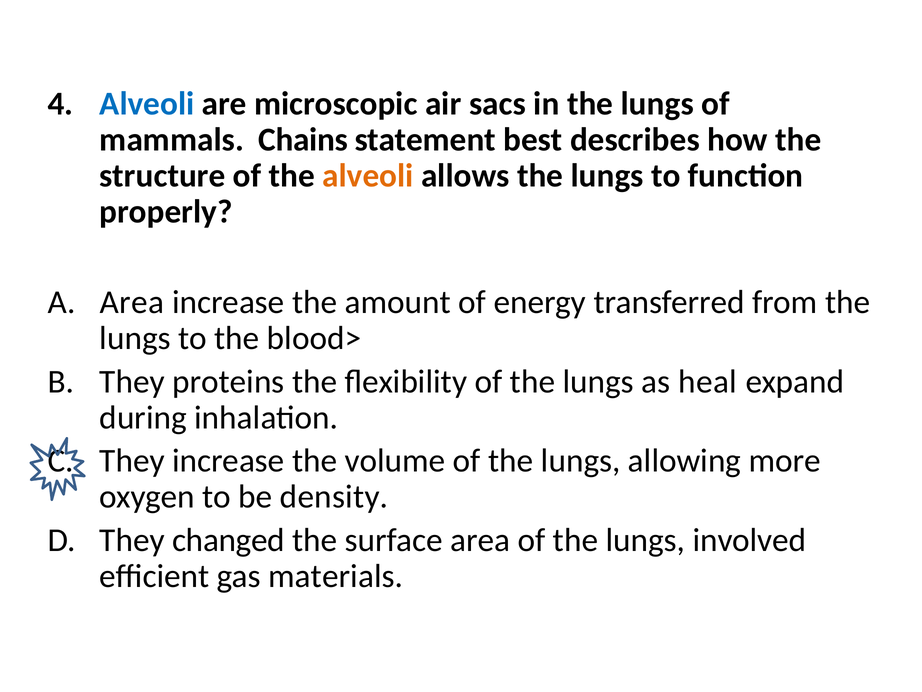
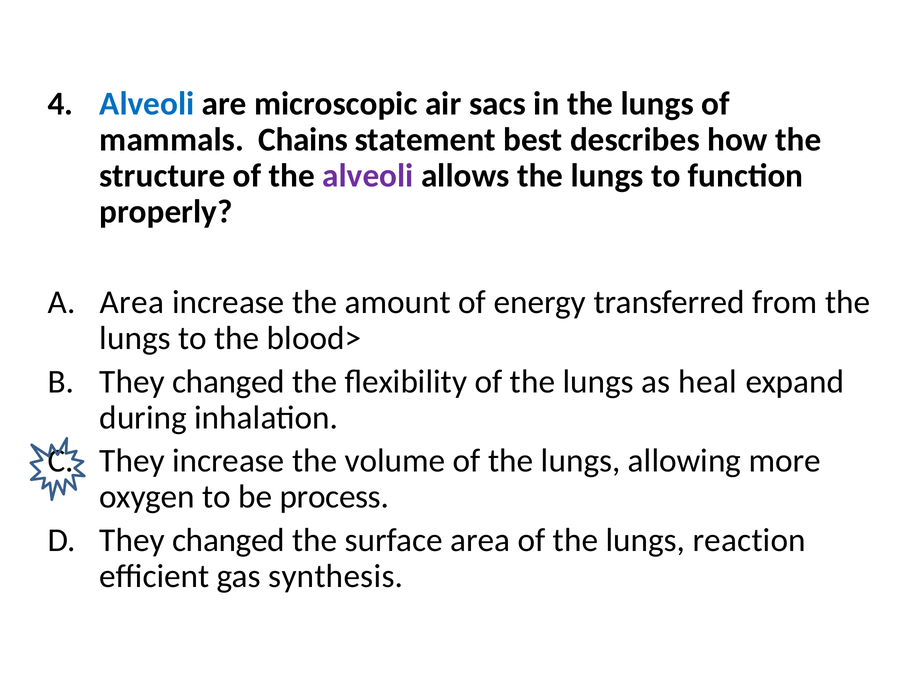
alveoli colour: orange -> purple (368, 176)
proteins: proteins -> changed (228, 381)
density: density -> process (334, 497)
involved: involved -> reaction (749, 540)
materials: materials -> synthesis (336, 576)
